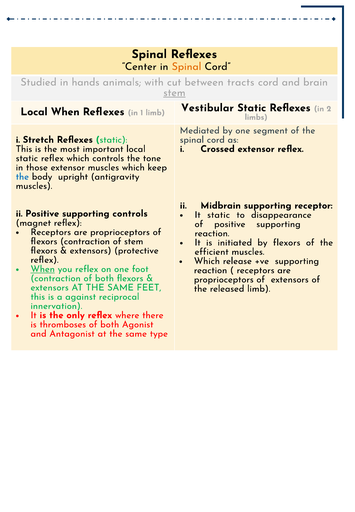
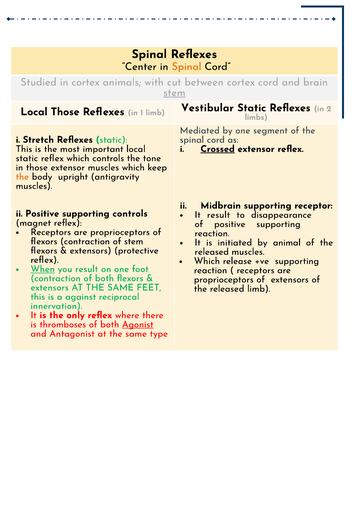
in hands: hands -> cortex (86, 82)
between tracts: tracts -> cortex (241, 82)
Local When: When -> Those (65, 112)
Crossed underline: none -> present (218, 149)
the colour: blue -> orange (22, 177)
It static: static -> result (219, 215)
by flexors: flexors -> animal (287, 243)
efficient: efficient -> released (212, 252)
you reflex: reflex -> result (87, 269)
Agonist underline: none -> present (138, 325)
